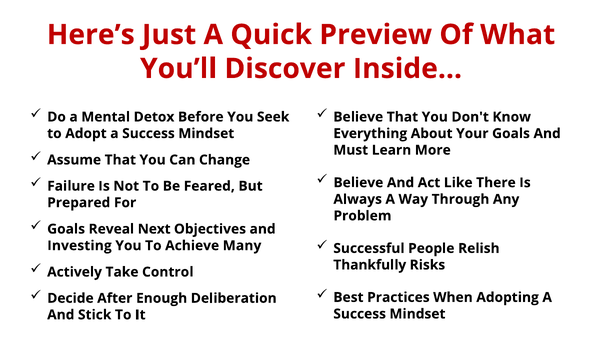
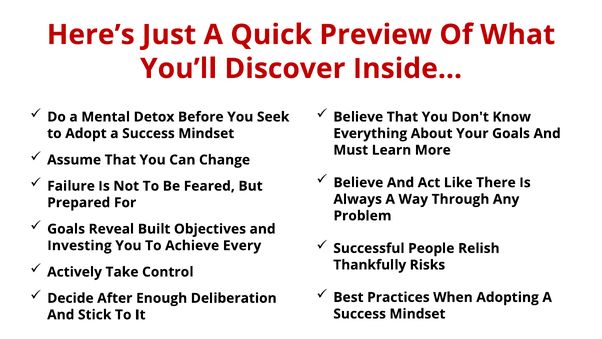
Next: Next -> Built (154, 229)
Many: Many -> Every (242, 245)
